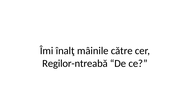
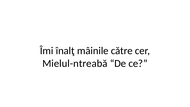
Regilor-ntreabă: Regilor-ntreabă -> Mielul-ntreabă (75, 63)
